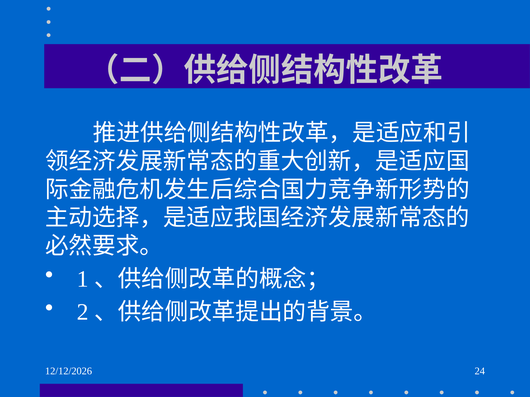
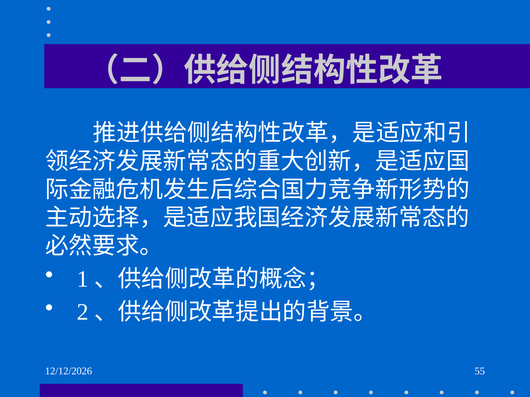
24: 24 -> 55 (480, 372)
